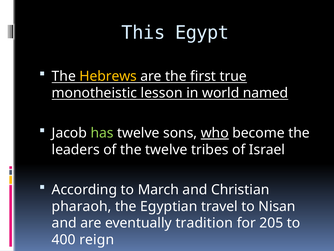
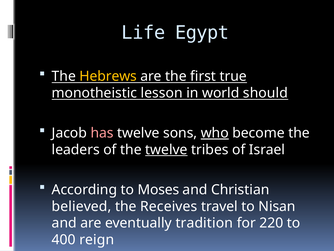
This: This -> Life (143, 33)
named: named -> should (265, 93)
has colour: light green -> pink (102, 133)
twelve underline: none -> present (166, 149)
March: March -> Moses (158, 189)
pharaoh: pharaoh -> believed (82, 206)
Egyptian: Egyptian -> Receives (169, 206)
205: 205 -> 220 (271, 223)
